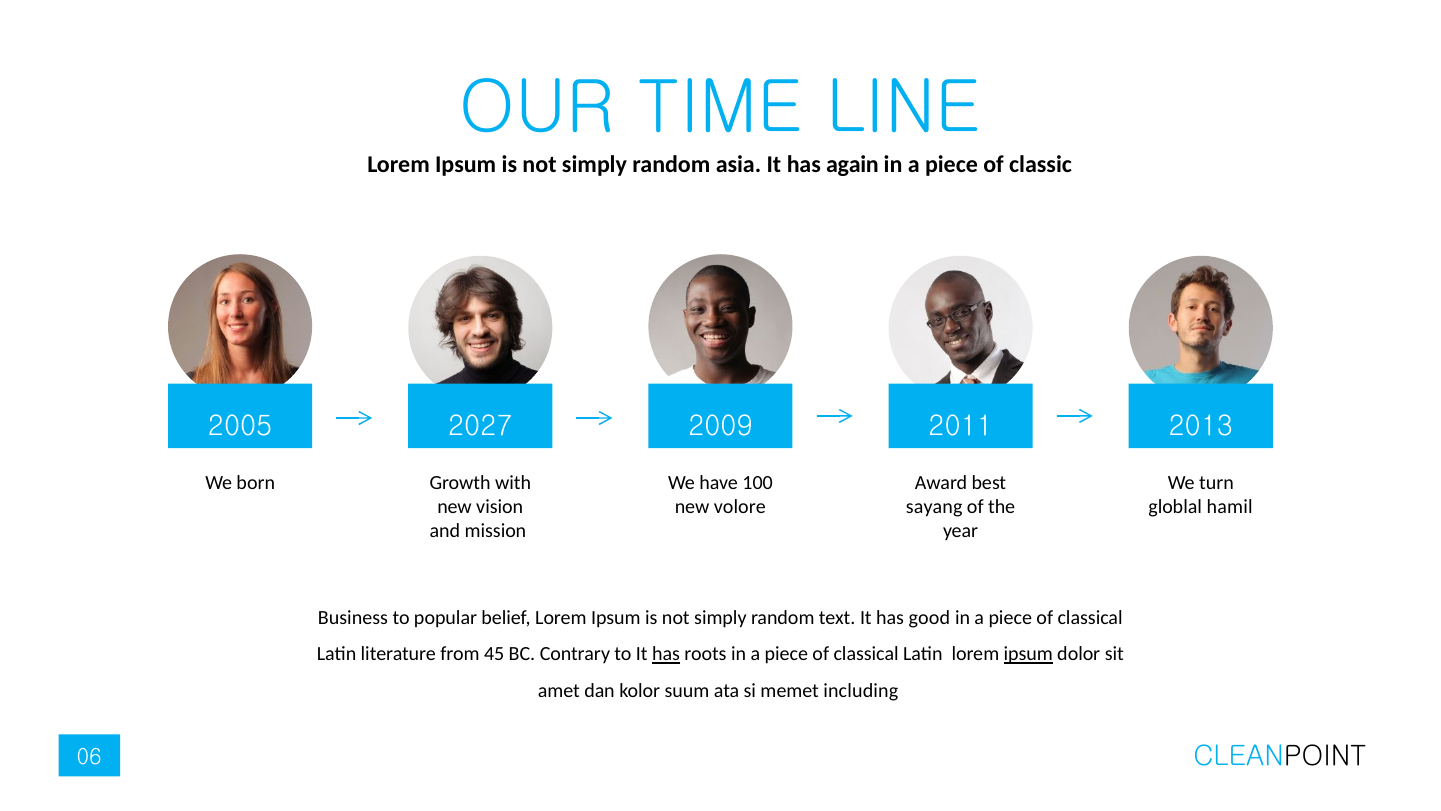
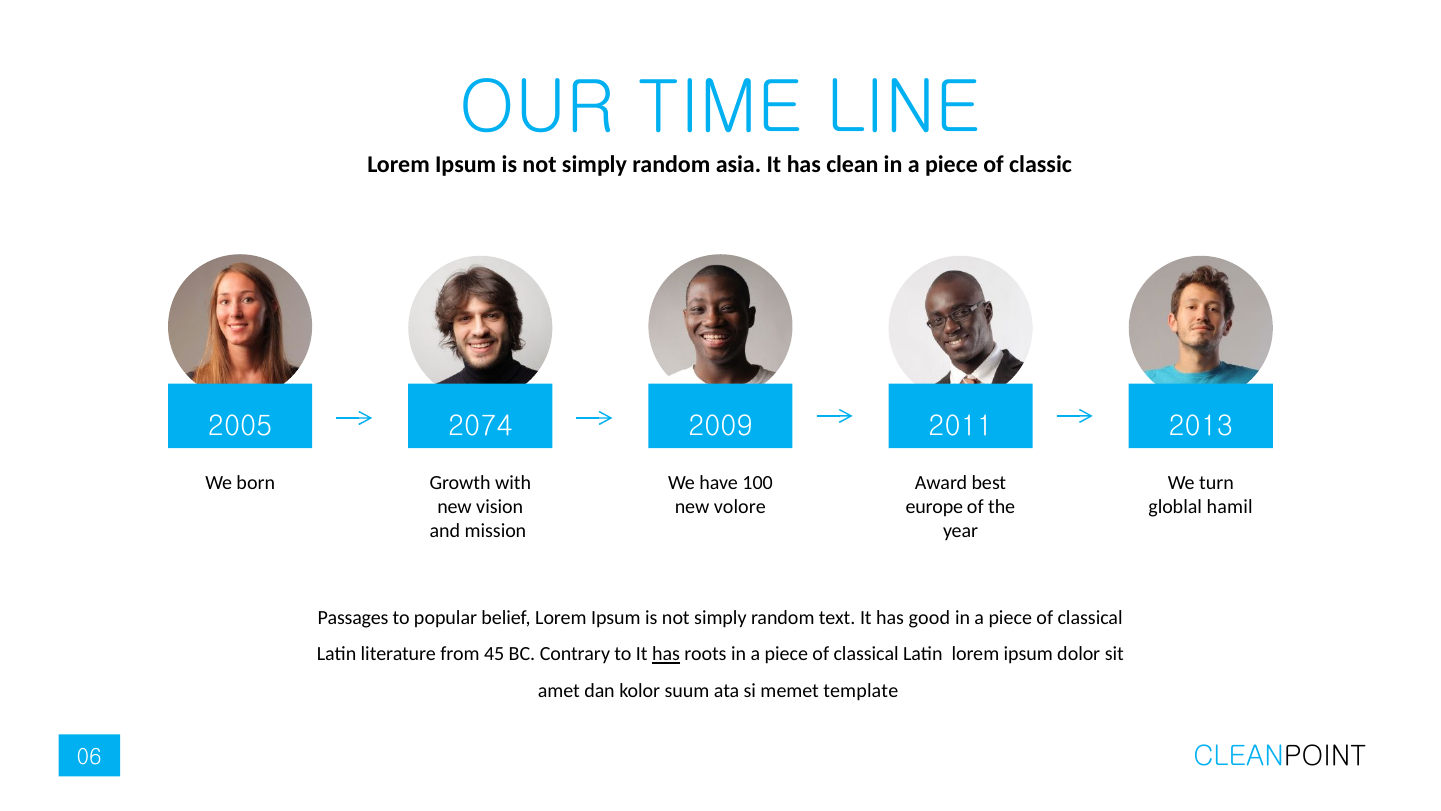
again: again -> clean (852, 164)
2027: 2027 -> 2074 (480, 426)
sayang: sayang -> europe (934, 507)
Business: Business -> Passages (353, 618)
ipsum underline: present -> none (1028, 654)
including: including -> template (861, 690)
